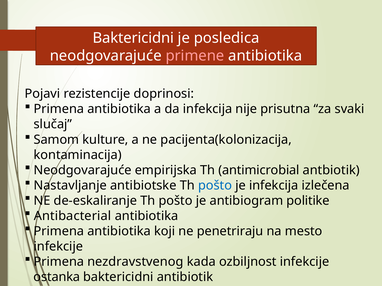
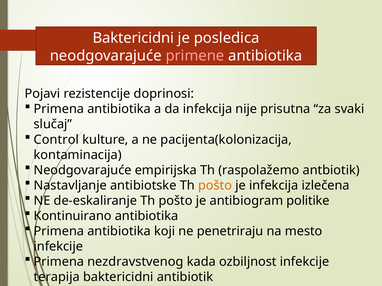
Samom: Samom -> Control (56, 140)
antimicrobial: antimicrobial -> raspolažemo (259, 170)
pošto colour: blue -> orange (215, 186)
Antibacterial: Antibacterial -> Kontinuirano (73, 216)
ostanka: ostanka -> terapija (57, 277)
